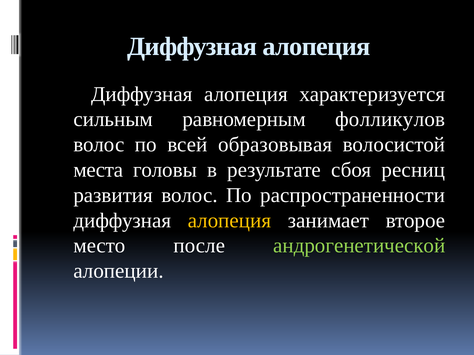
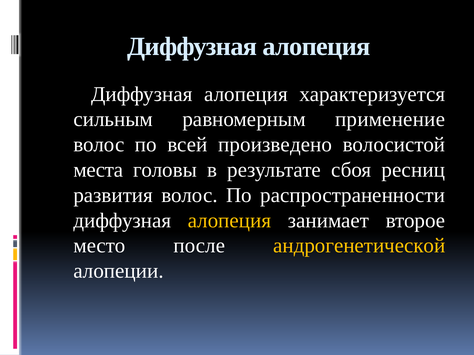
фолликулов: фолликулов -> применение (390, 120)
образовывая: образовывая -> произведено (275, 145)
андрогенетической colour: light green -> yellow (359, 246)
